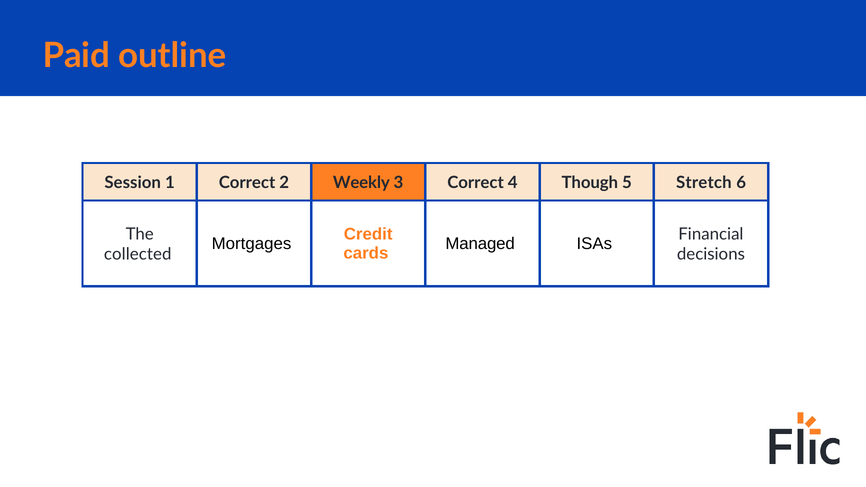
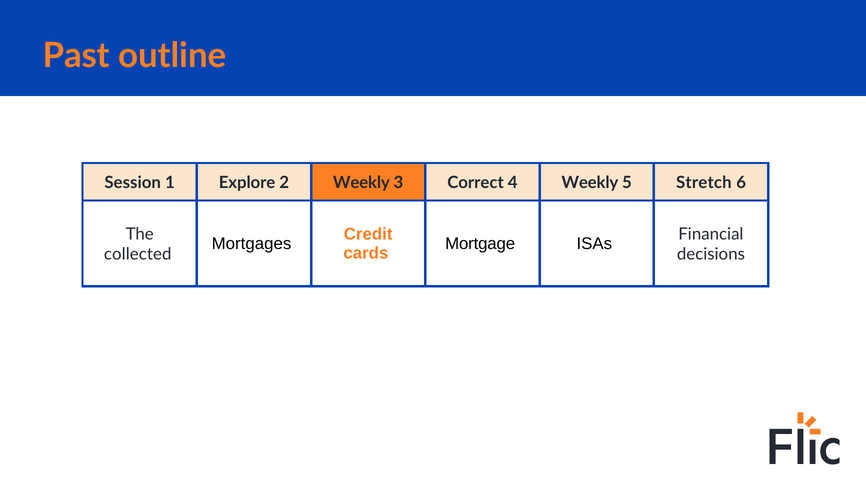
Paid: Paid -> Past (76, 56)
1 Correct: Correct -> Explore (247, 183)
4 Though: Though -> Weekly (590, 183)
Managed: Managed -> Mortgage (480, 244)
